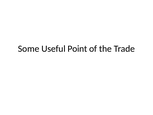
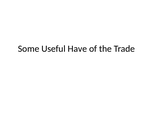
Point: Point -> Have (77, 49)
